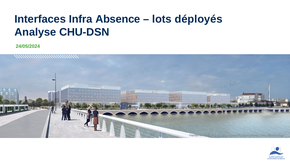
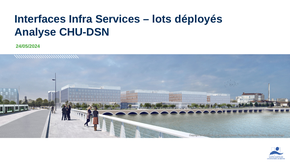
Absence: Absence -> Services (118, 19)
